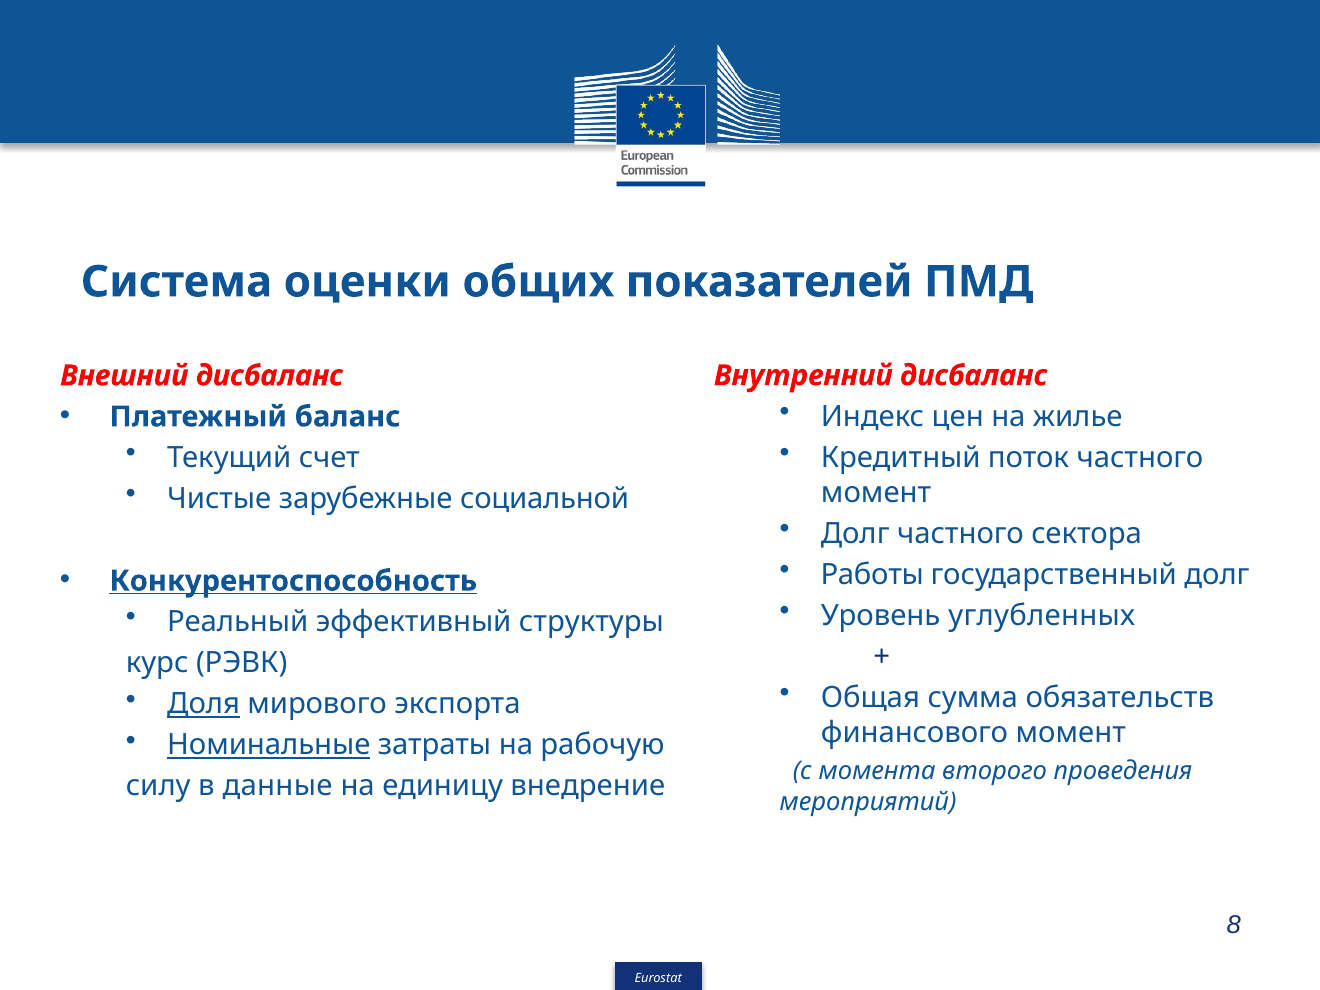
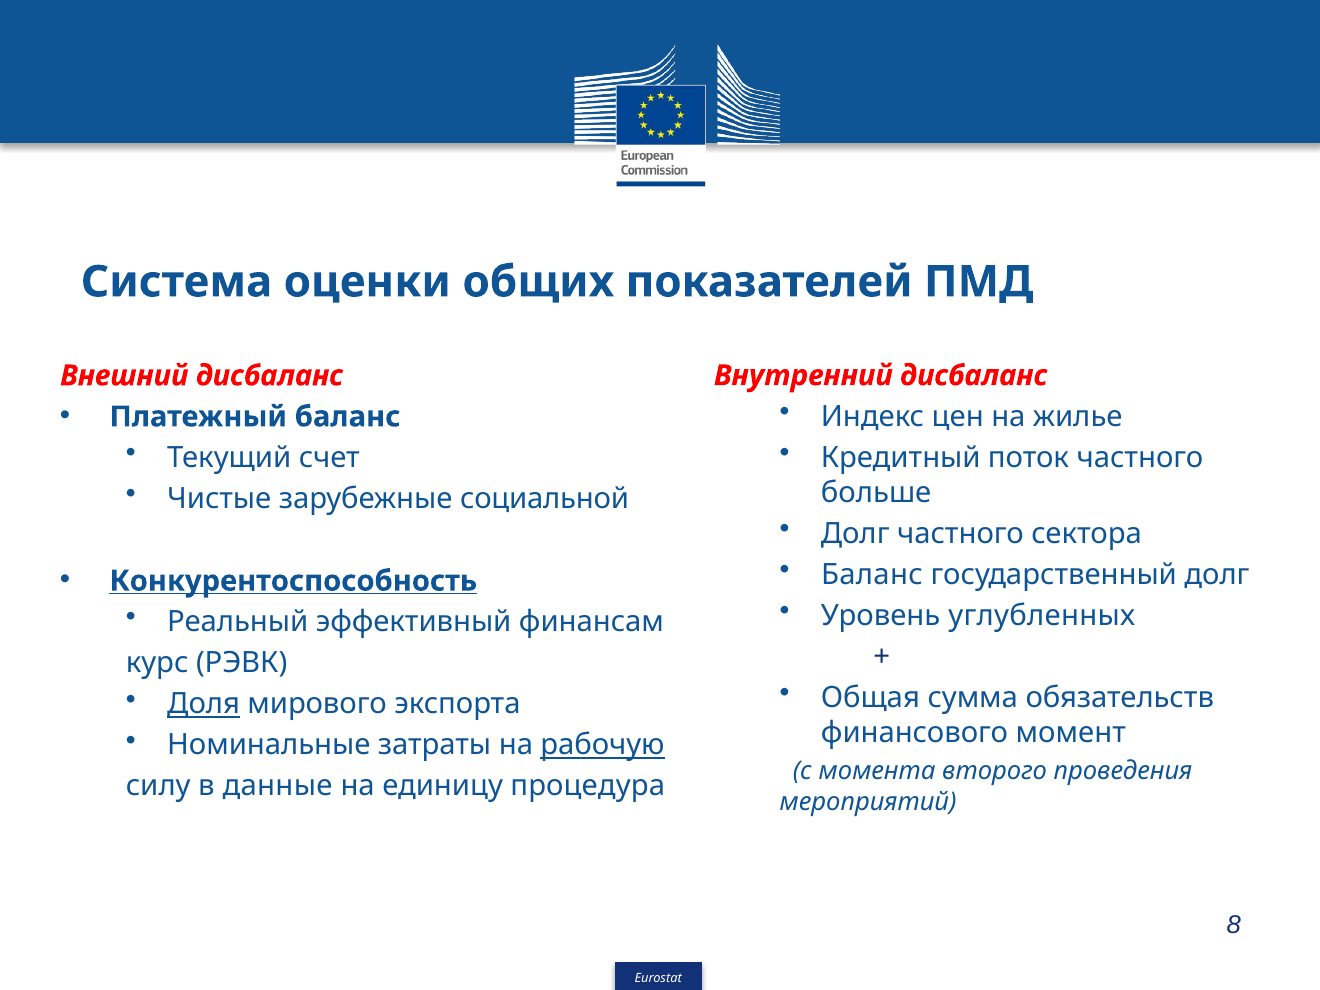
момент: момент -> больше (876, 493)
Работы: Работы -> Баланс (872, 575)
структуры: структуры -> финансам (591, 622)
Номинальные underline: present -> none (269, 745)
рабочую underline: none -> present (603, 745)
внедрение: внедрение -> процедура (588, 786)
